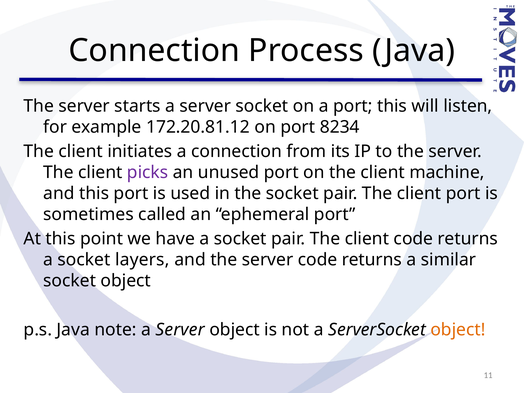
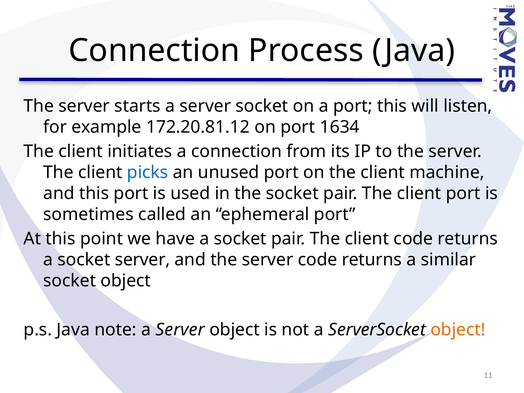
8234: 8234 -> 1634 (340, 127)
picks colour: purple -> blue (148, 172)
socket layers: layers -> server (143, 260)
